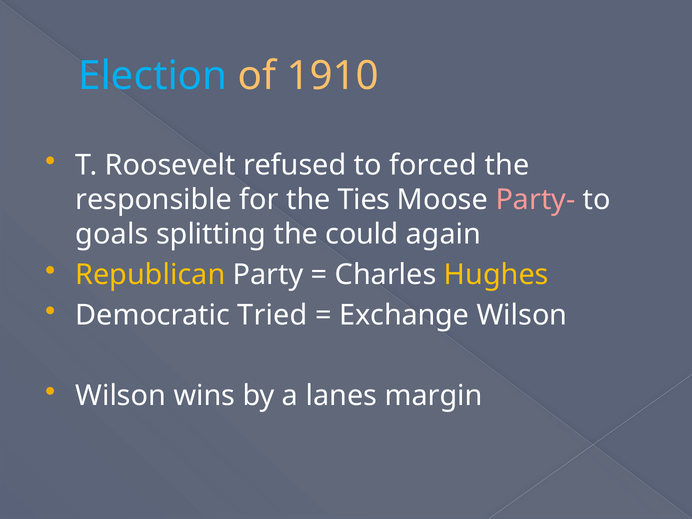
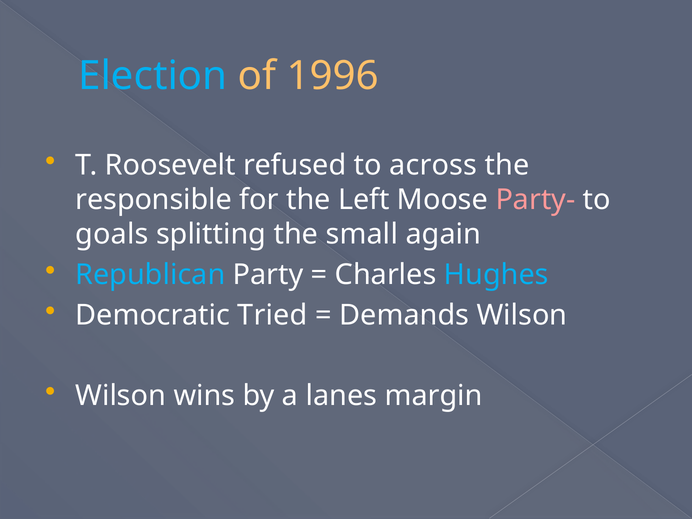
1910: 1910 -> 1996 (333, 76)
forced: forced -> across (433, 165)
Ties: Ties -> Left (364, 200)
could: could -> small (362, 234)
Republican colour: yellow -> light blue (150, 275)
Hughes colour: yellow -> light blue (496, 275)
Exchange: Exchange -> Demands (404, 315)
